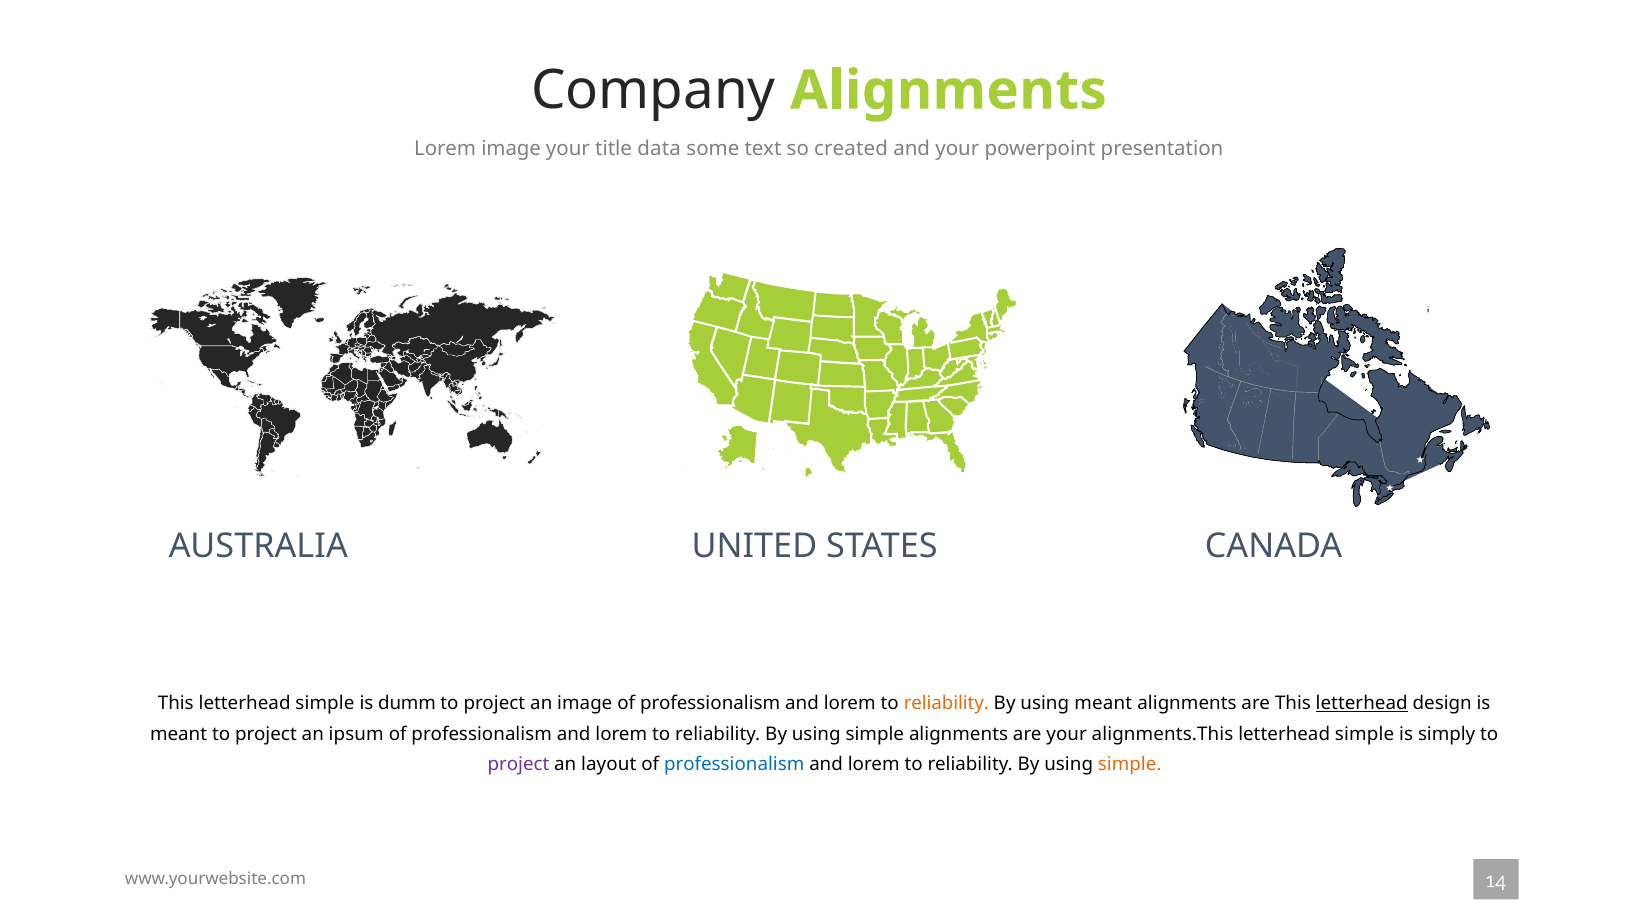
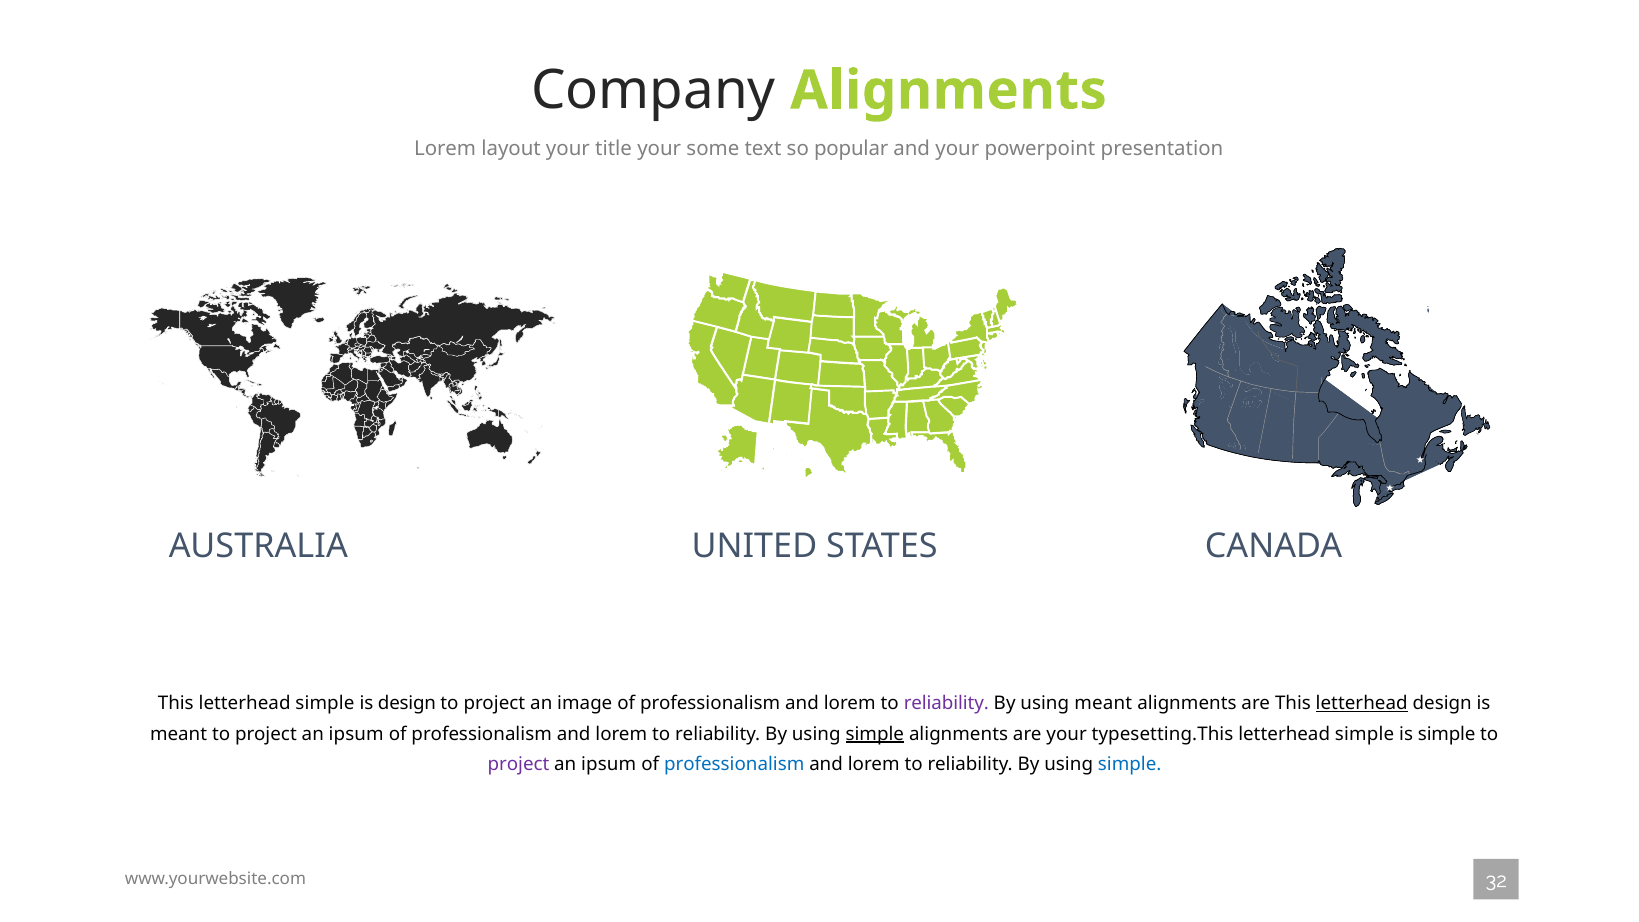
Lorem image: image -> layout (511, 148)
title data: data -> your (659, 148)
created: created -> popular (851, 148)
is dumm: dumm -> design (407, 703)
reliability colour: orange -> purple (946, 703)
simple underline: none -> present (875, 734)
alignments.This: alignments.This -> typesetting.This (1163, 734)
is simply: simply -> simple (1447, 734)
layout: layout -> ipsum (609, 765)
simple colour: orange -> blue (1130, 765)
14: 14 -> 32 (1496, 880)
